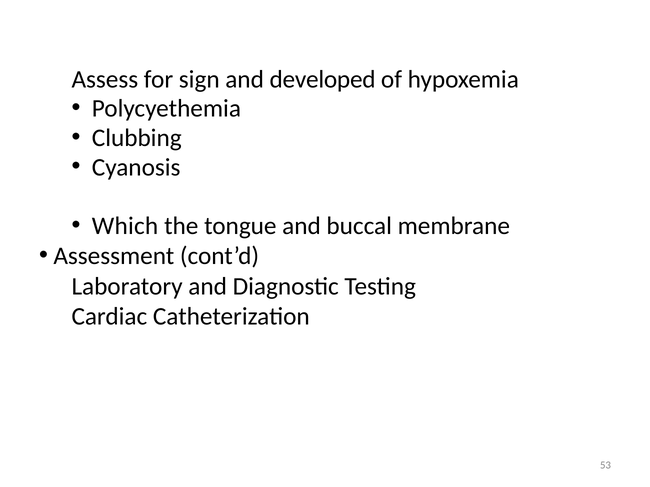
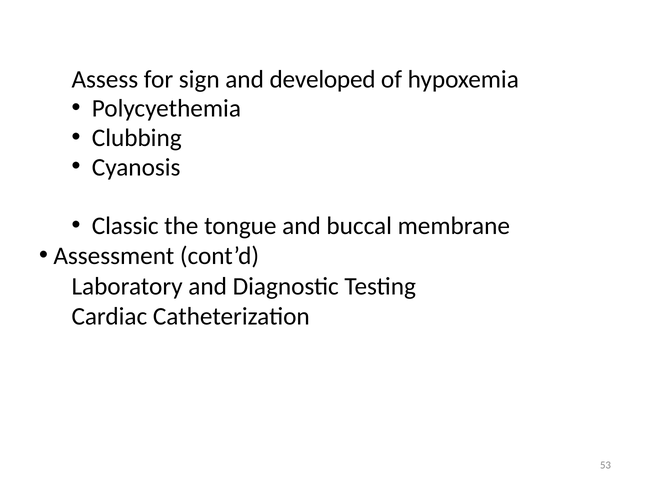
Which: Which -> Classic (125, 226)
